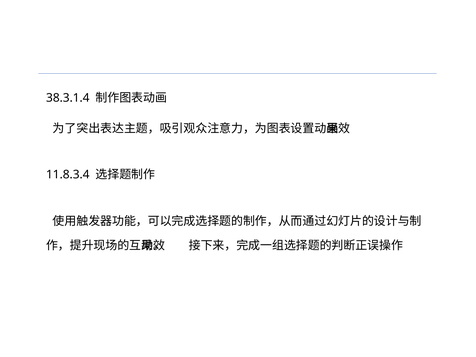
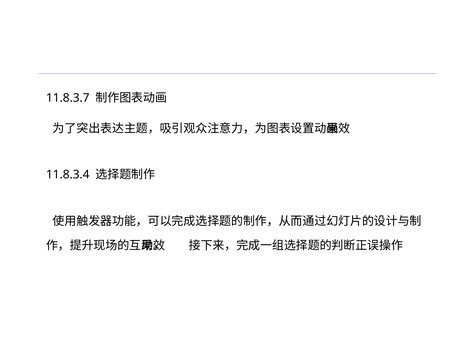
38.3.1.4: 38.3.1.4 -> 11.8.3.7 (68, 98)
